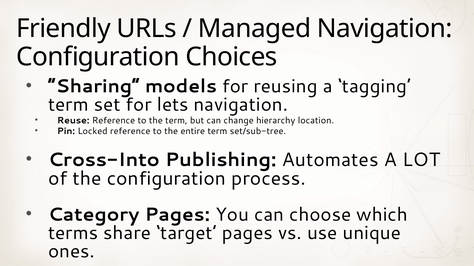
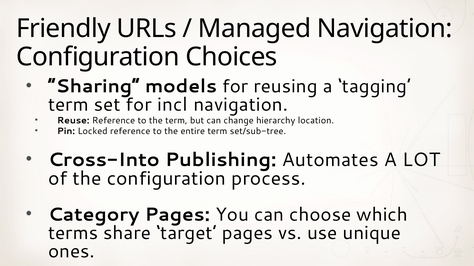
lets: lets -> incl (173, 105)
